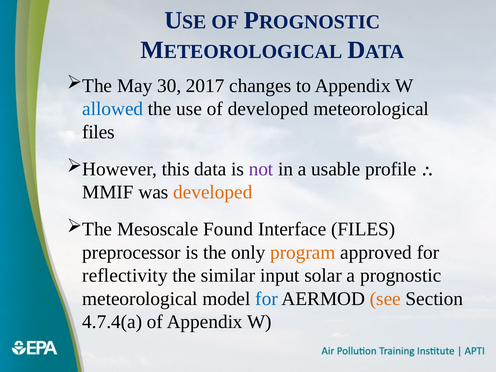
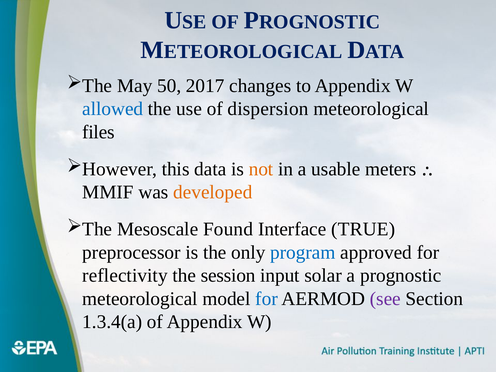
30: 30 -> 50 (169, 86)
of developed: developed -> dispersion (268, 109)
not colour: purple -> orange (261, 169)
profile: profile -> meters (391, 169)
Interface FILES: FILES -> TRUE (363, 229)
program colour: orange -> blue (303, 252)
similar: similar -> session (228, 276)
see colour: orange -> purple (385, 299)
4.7.4(a: 4.7.4(a -> 1.3.4(a (112, 322)
